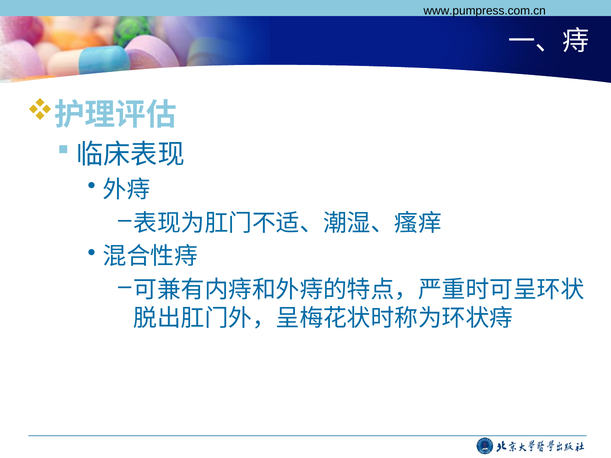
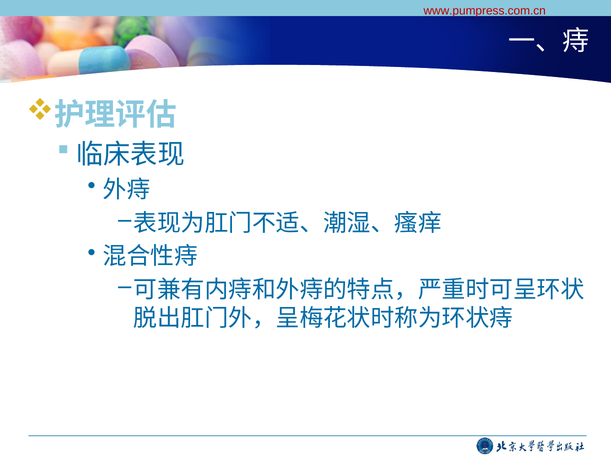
www.pumpress.com.cn colour: black -> red (485, 11)
